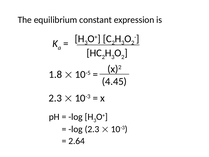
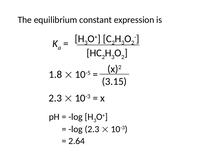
4.45: 4.45 -> 3.15 (114, 81)
